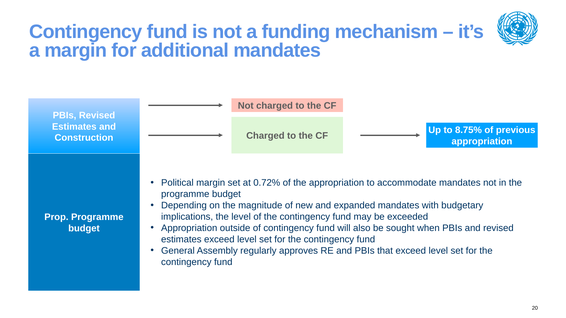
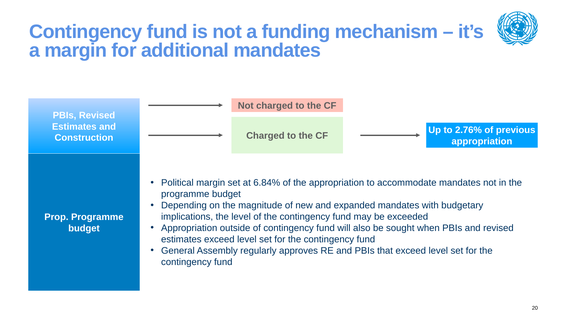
8.75%: 8.75% -> 2.76% (468, 130)
0.72%: 0.72% -> 6.84% (267, 183)
